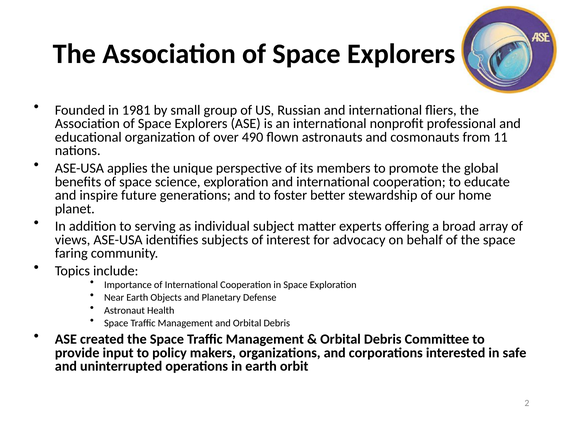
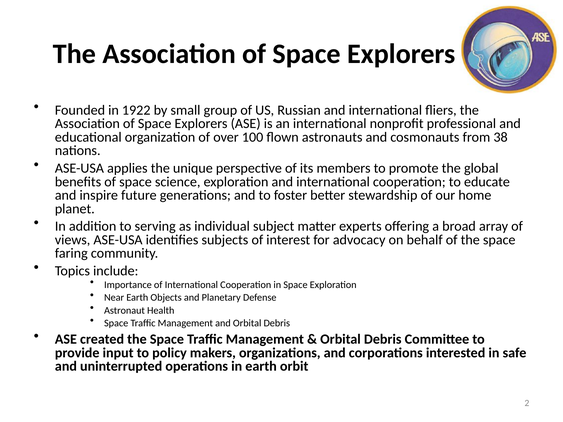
1981: 1981 -> 1922 (136, 110)
490: 490 -> 100 (253, 137)
11: 11 -> 38 (501, 137)
